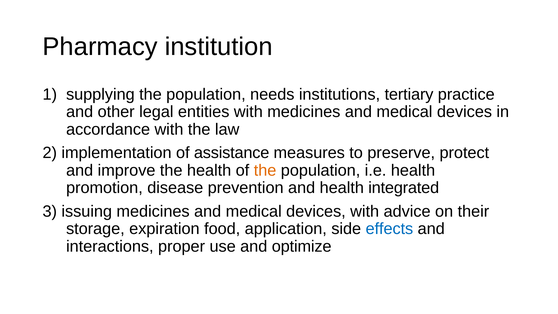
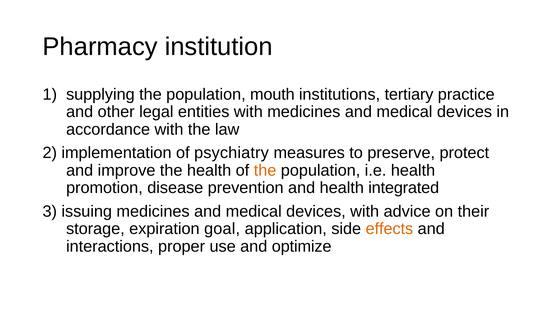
needs: needs -> mouth (272, 94)
assistance: assistance -> psychiatry (231, 153)
food: food -> goal (222, 229)
effects colour: blue -> orange (389, 229)
